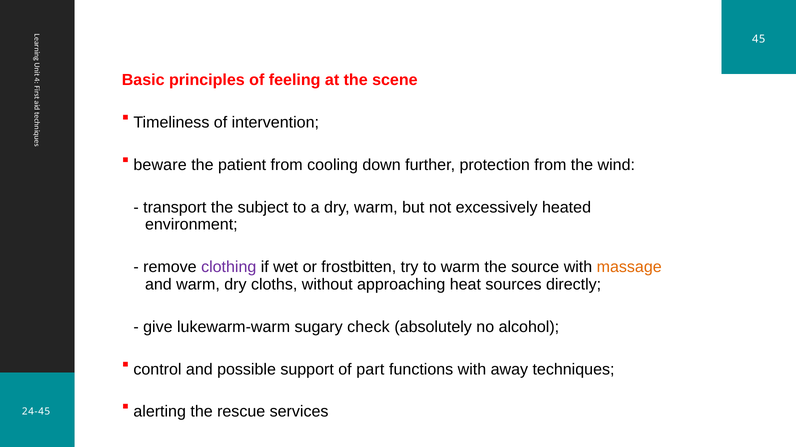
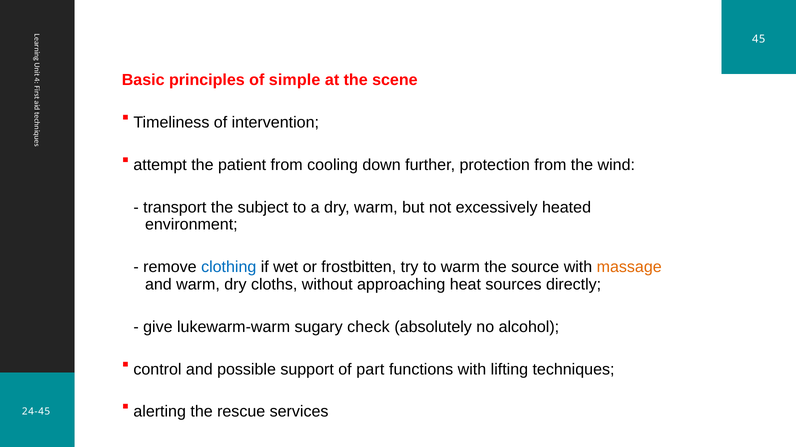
feeling: feeling -> simple (295, 80)
beware: beware -> attempt (160, 165)
clothing colour: purple -> blue (229, 268)
away: away -> lifting (509, 370)
